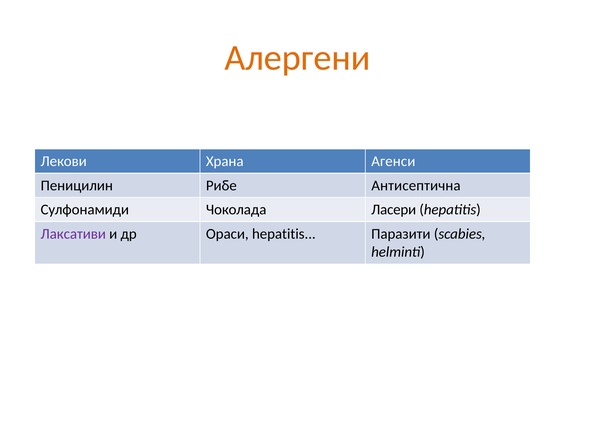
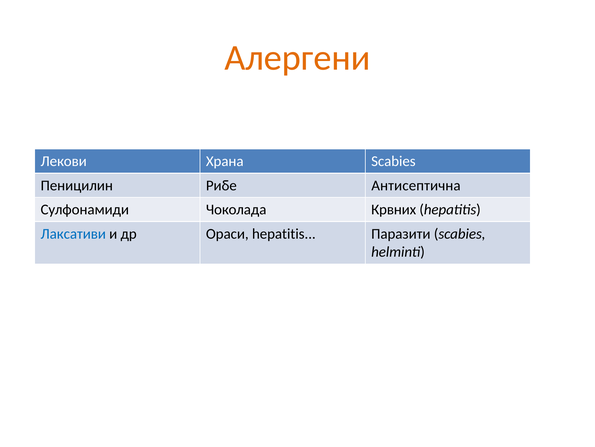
Храна Агенси: Агенси -> Scabies (393, 161)
Ласери: Ласери -> Крвних (394, 209)
Лаксативи colour: purple -> blue (73, 233)
